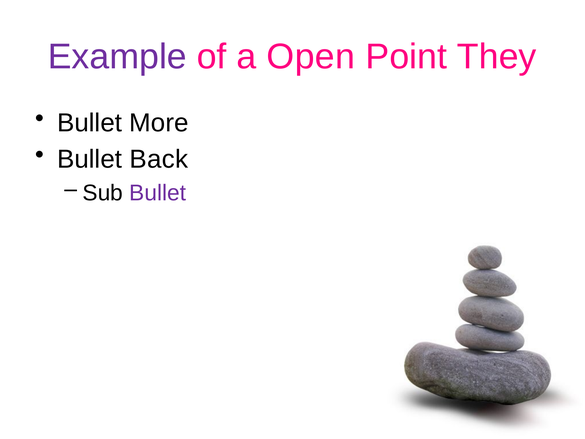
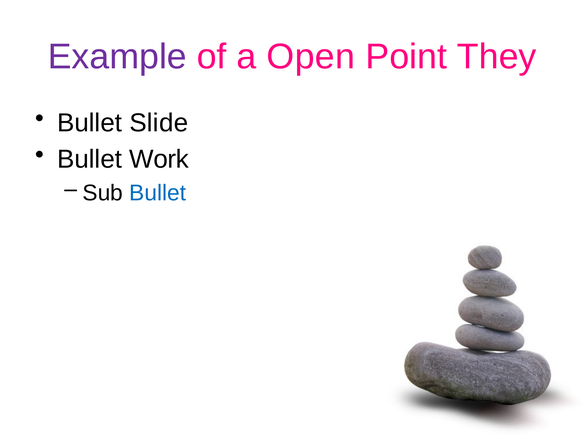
More: More -> Slide (159, 123)
Back: Back -> Work (159, 159)
Bullet colour: purple -> blue (158, 193)
